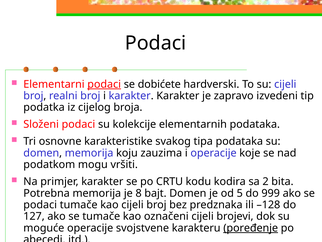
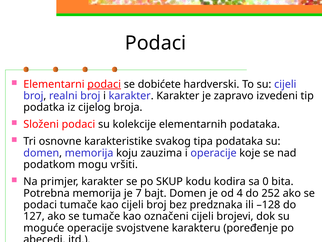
CRTU: CRTU -> SKUP (169, 181)
2: 2 -> 0 (266, 181)
8: 8 -> 7 (139, 193)
5: 5 -> 4 (240, 193)
999: 999 -> 252 (271, 193)
poređenje underline: present -> none (251, 228)
